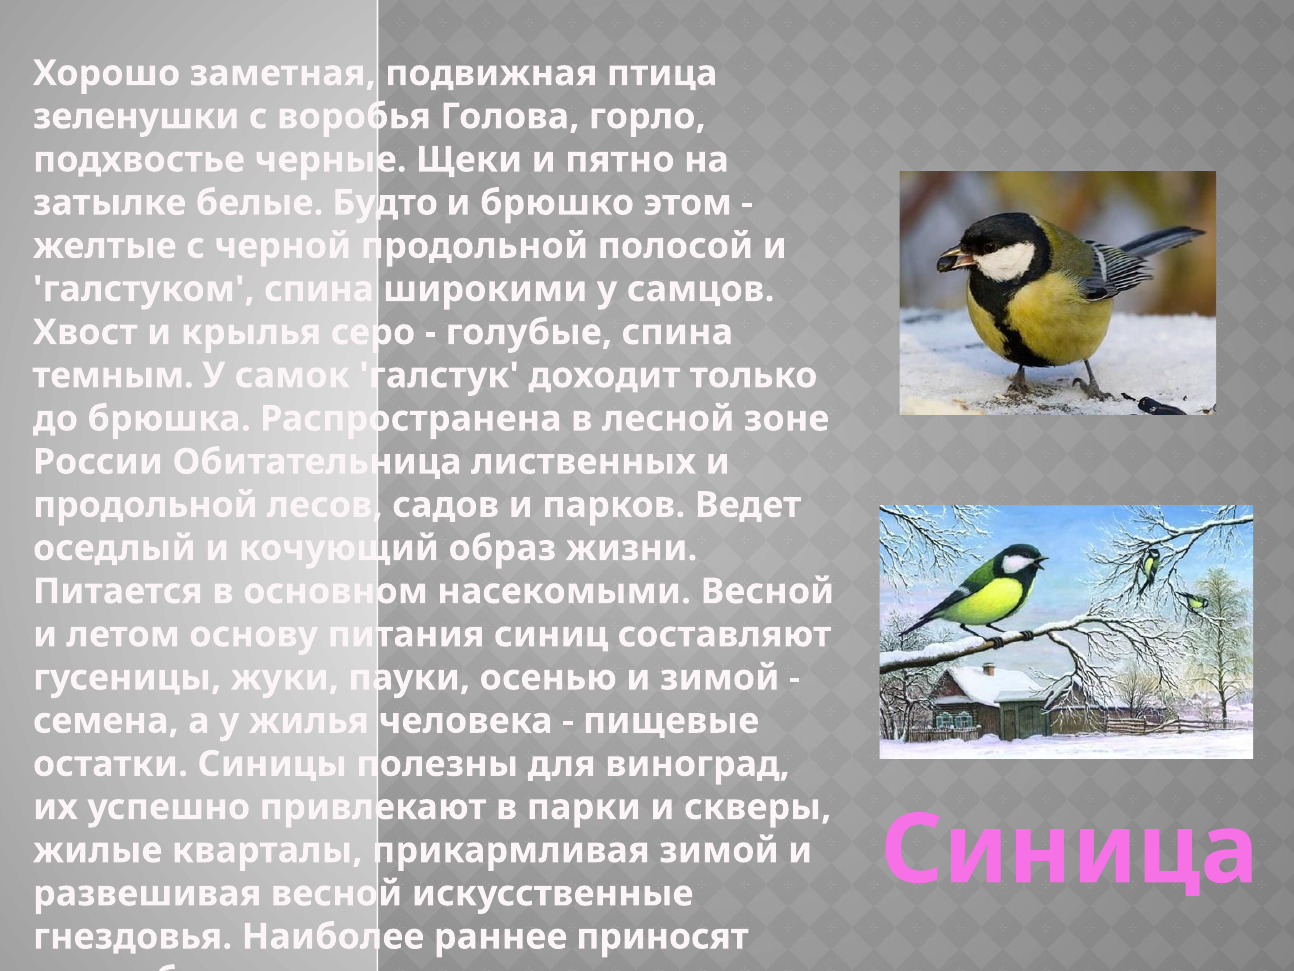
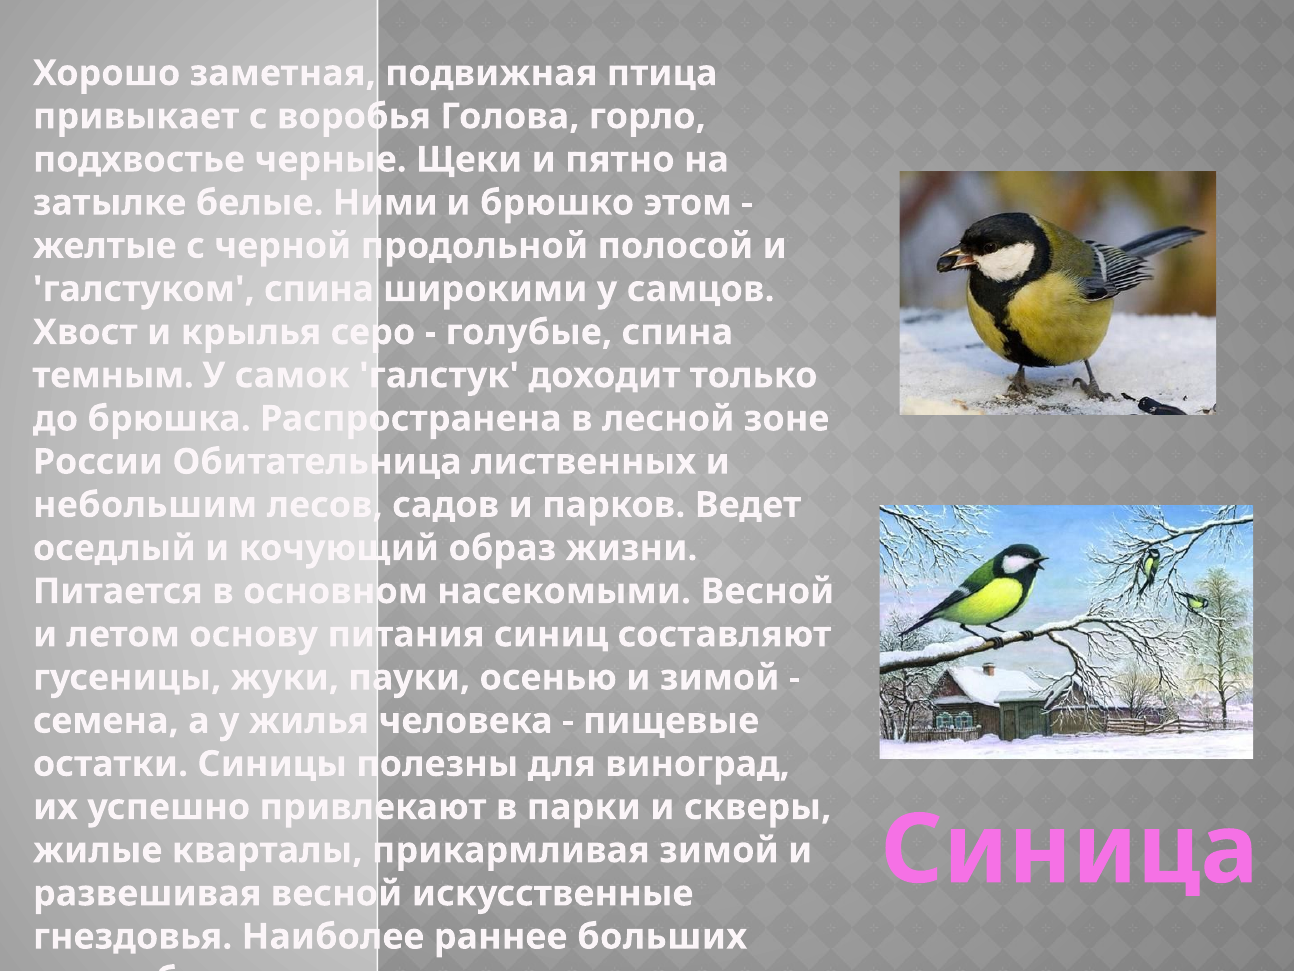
зеленушки: зеленушки -> привыкает (136, 116)
Будто: Будто -> Ними (385, 203)
продольной: продольной -> небольшим (145, 505)
раннее приносят: приносят -> больших (662, 936)
